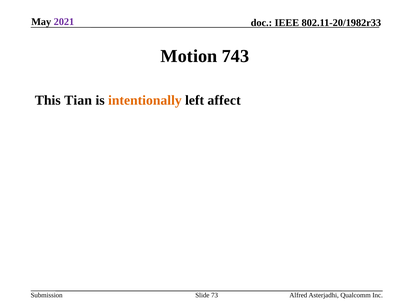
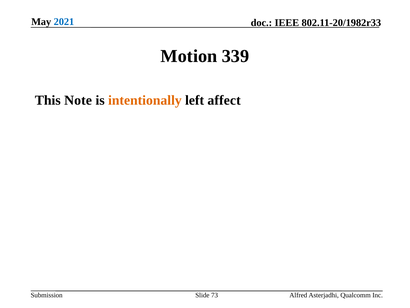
2021 colour: purple -> blue (64, 22)
743: 743 -> 339 (236, 56)
Tian: Tian -> Note (78, 100)
